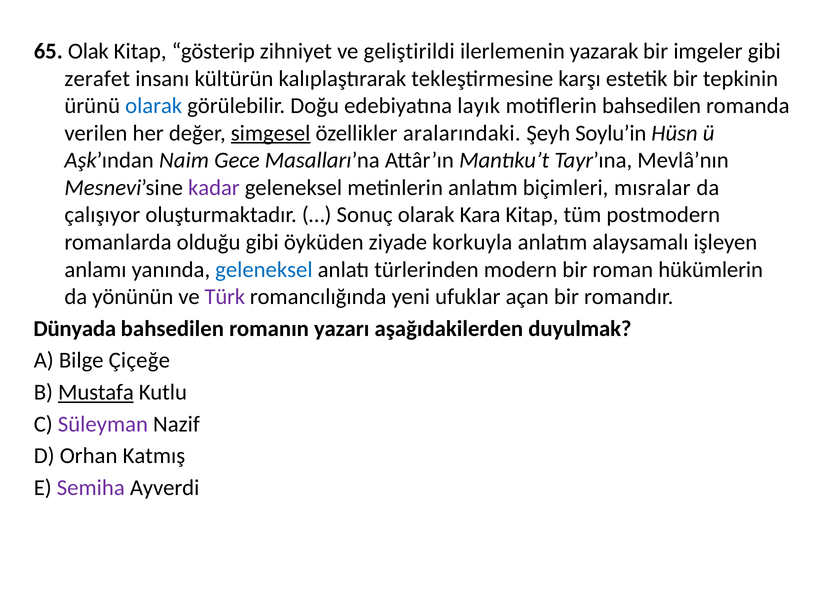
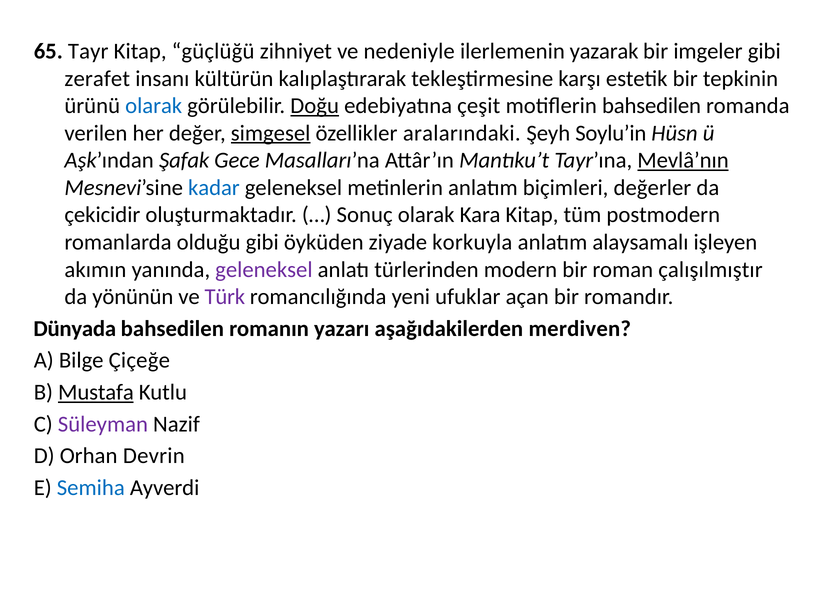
Olak: Olak -> Tayr (88, 51)
gösterip: gösterip -> güçlüğü (213, 51)
geliştirildi: geliştirildi -> nedeniyle (409, 51)
Doğu underline: none -> present (315, 106)
layık: layık -> çeşit (479, 106)
Naim: Naim -> Şafak (184, 161)
Mevlâ’nın underline: none -> present (683, 161)
kadar colour: purple -> blue (214, 188)
mısralar: mısralar -> değerler (652, 188)
çalışıyor: çalışıyor -> çekicidir (102, 215)
anlamı: anlamı -> akımın (95, 270)
geleneksel colour: blue -> purple (264, 270)
hükümlerin: hükümlerin -> çalışılmıştır (710, 270)
duyulmak: duyulmak -> merdiven (580, 329)
Katmış: Katmış -> Devrin (154, 456)
Semiha colour: purple -> blue (91, 488)
